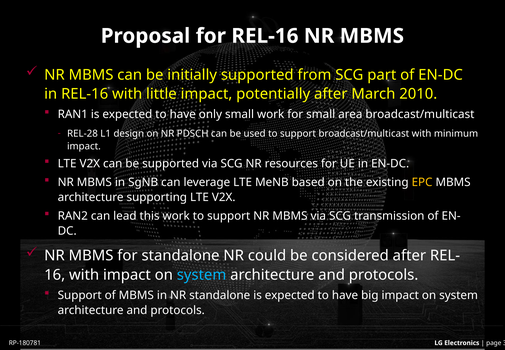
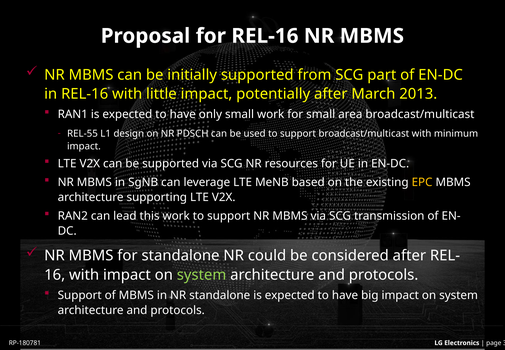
2010: 2010 -> 2013 (418, 94)
REL-28: REL-28 -> REL-55 (82, 133)
system colour: light blue -> light green (202, 275)
